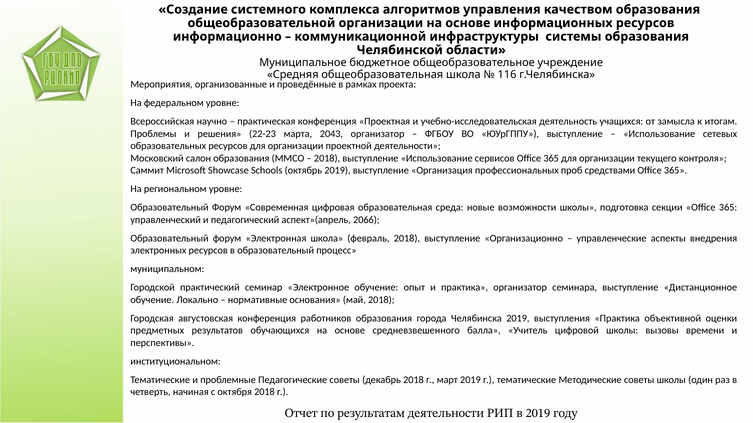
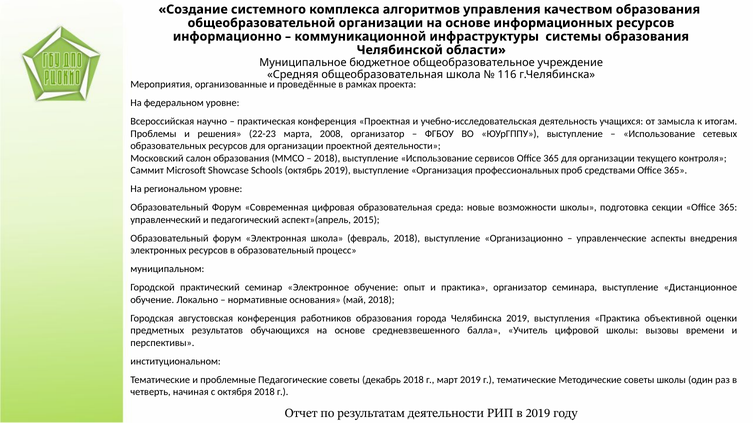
2043: 2043 -> 2008 (331, 134)
2066: 2066 -> 2015 (366, 220)
